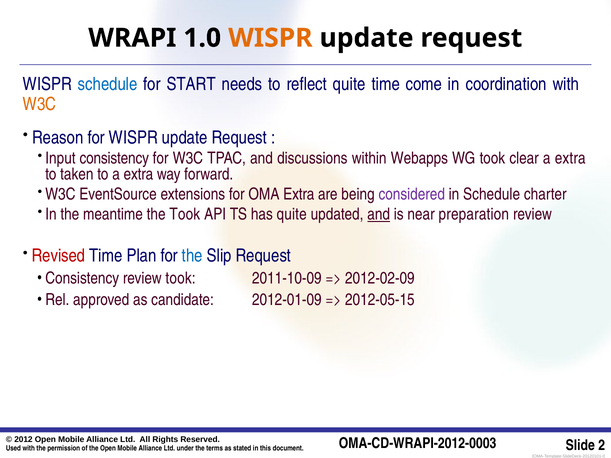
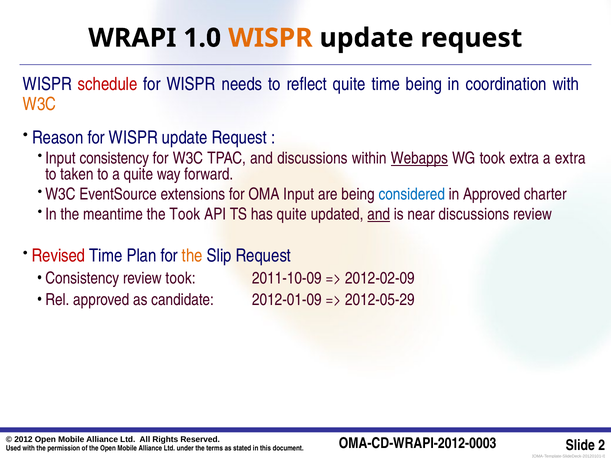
schedule colour: blue -> red (108, 84)
START: START -> WISPR (191, 84)
time come: come -> being (424, 84)
Webapps underline: none -> present (419, 159)
took clear: clear -> extra (524, 159)
to a extra: extra -> quite (138, 174)
OMA Extra: Extra -> Input (299, 195)
considered colour: purple -> blue (412, 195)
in Schedule: Schedule -> Approved (492, 195)
near preparation: preparation -> discussions (474, 215)
the colour: blue -> orange (192, 256)
2012-05-15: 2012-05-15 -> 2012-05-29 (380, 300)
